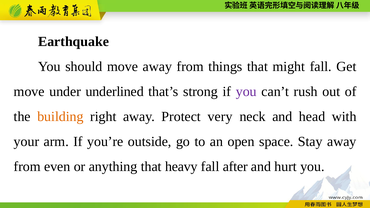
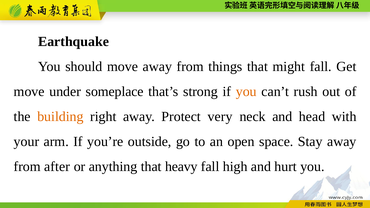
underlined: underlined -> someplace (115, 92)
you colour: purple -> orange (246, 92)
even: even -> after (57, 167)
after: after -> high (235, 167)
